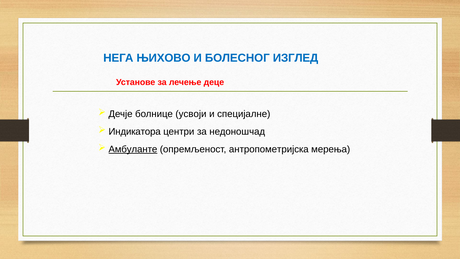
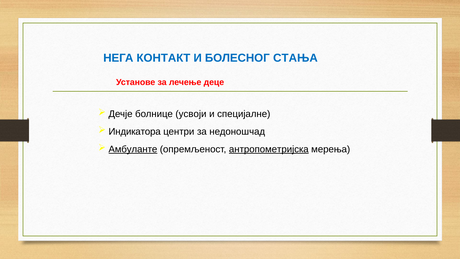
ЊИХОВО: ЊИХОВО -> КОНТАКТ (163, 58)
ИЗГЛЕД: ИЗГЛЕД -> СТАЊА (295, 58)
антропометријска underline: none -> present (269, 149)
